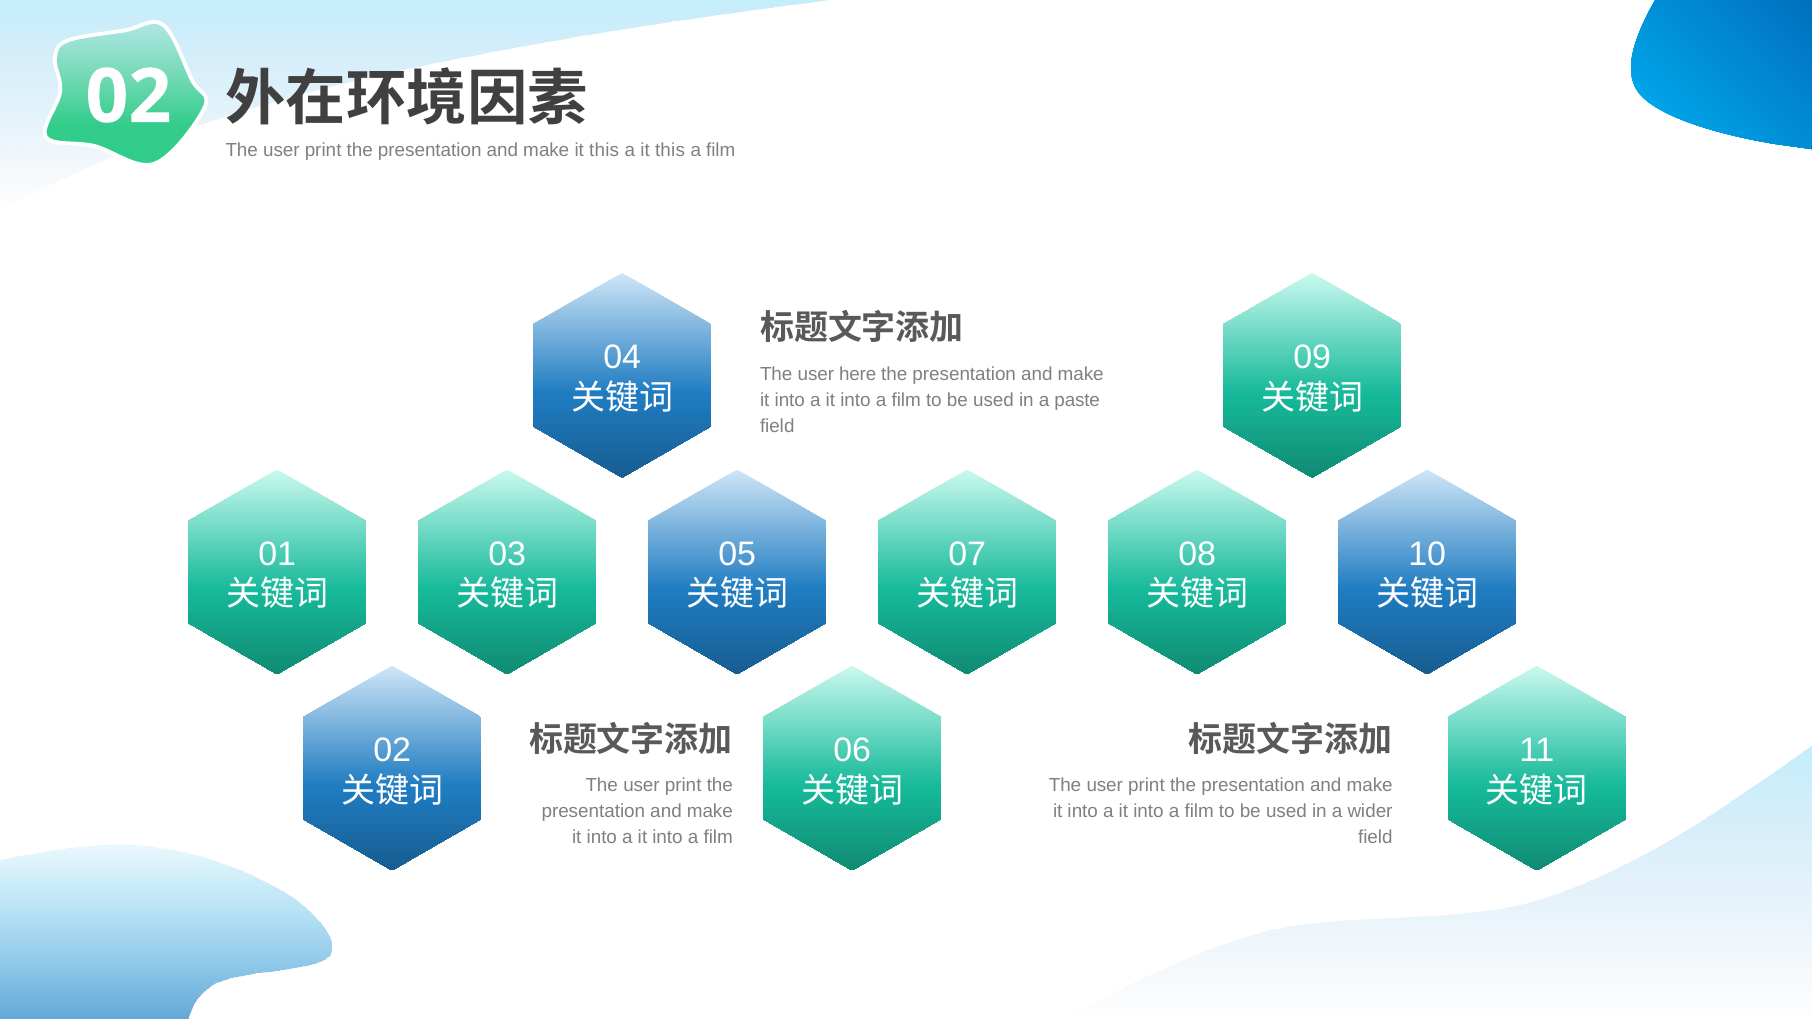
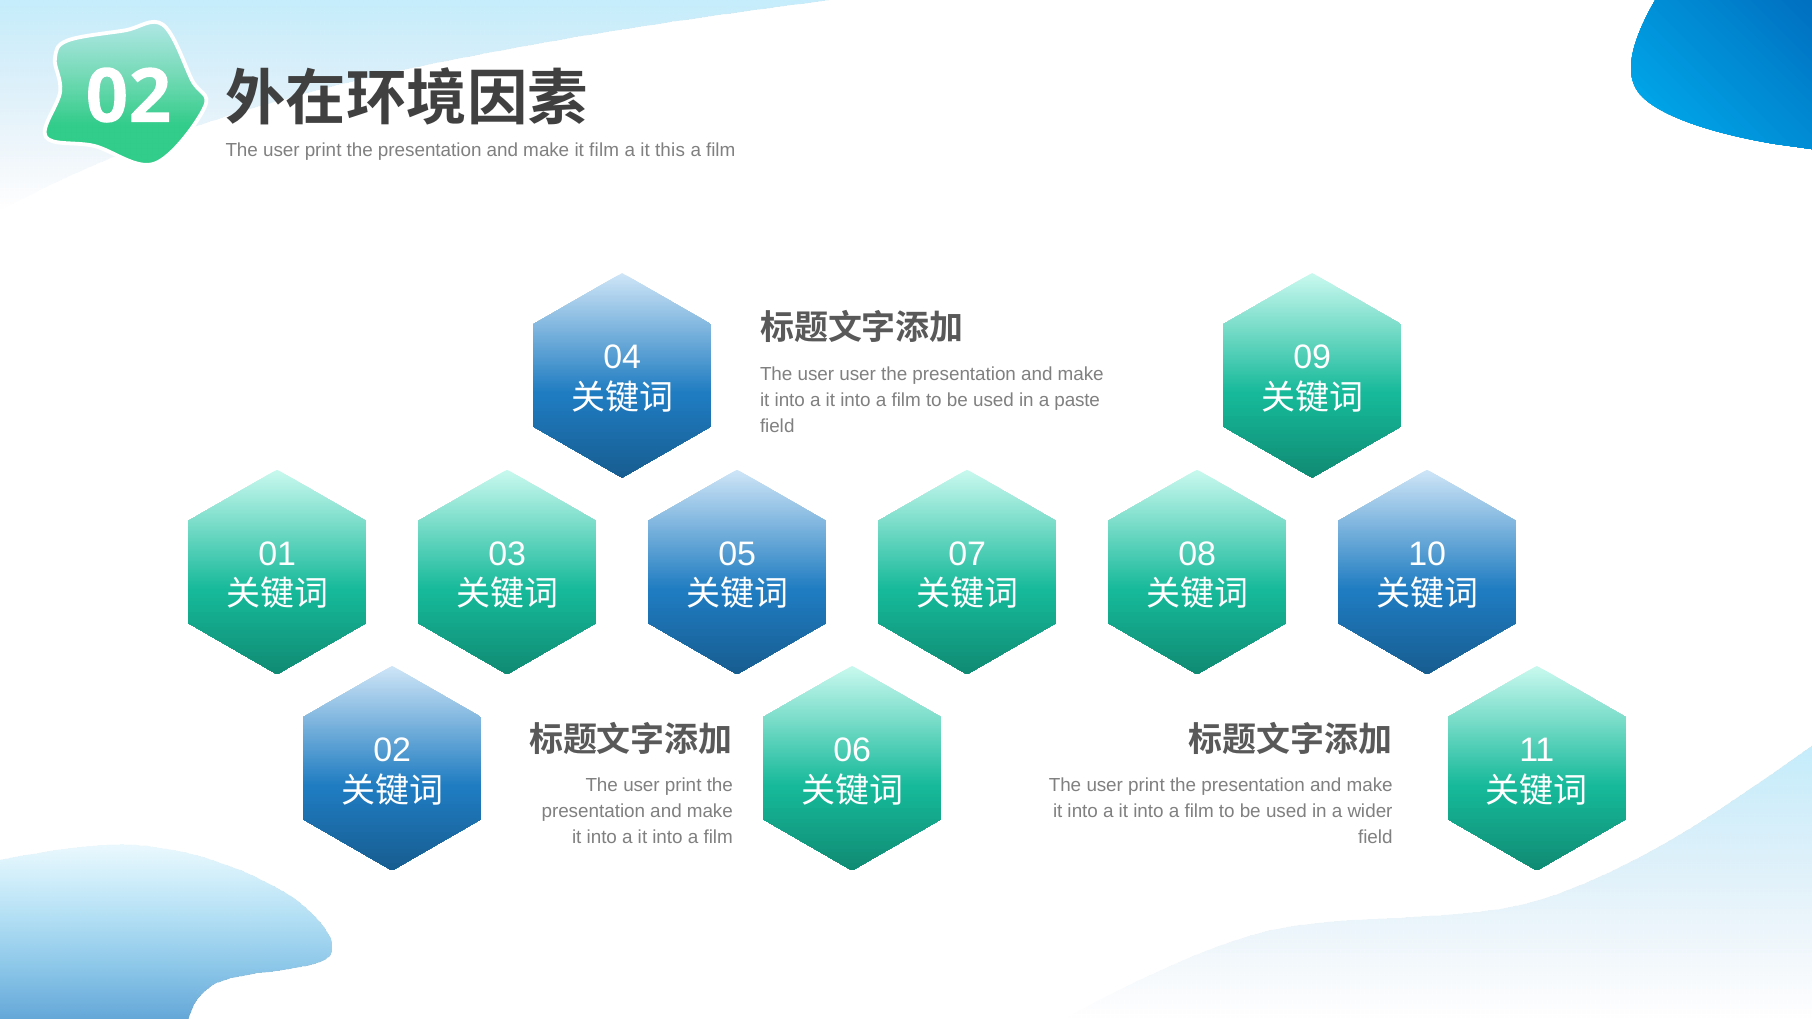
make it this: this -> film (604, 150)
user here: here -> user (858, 374)
